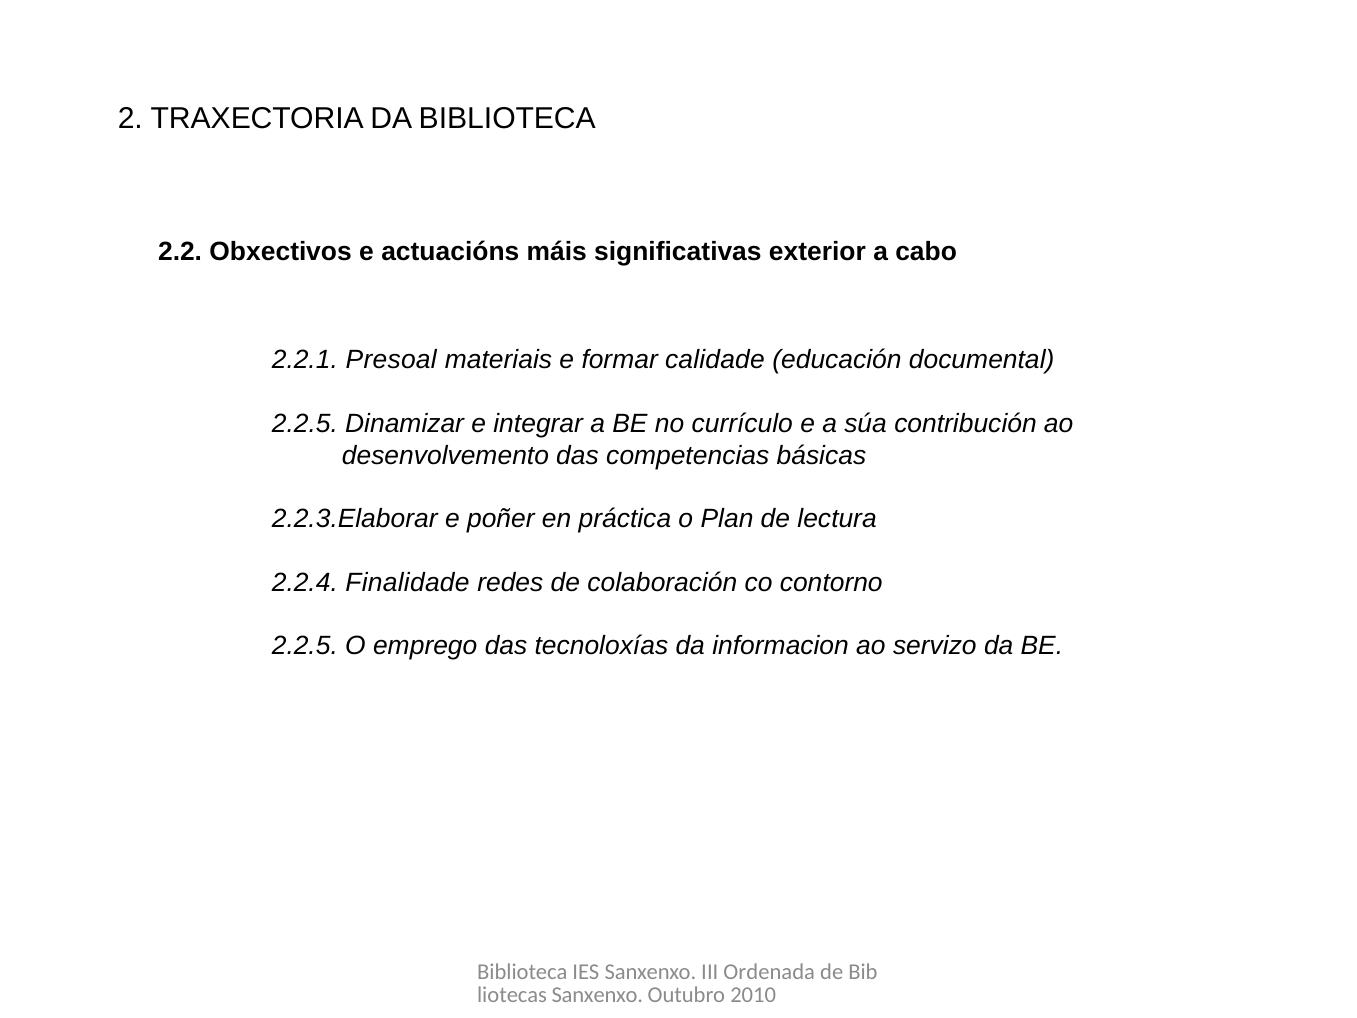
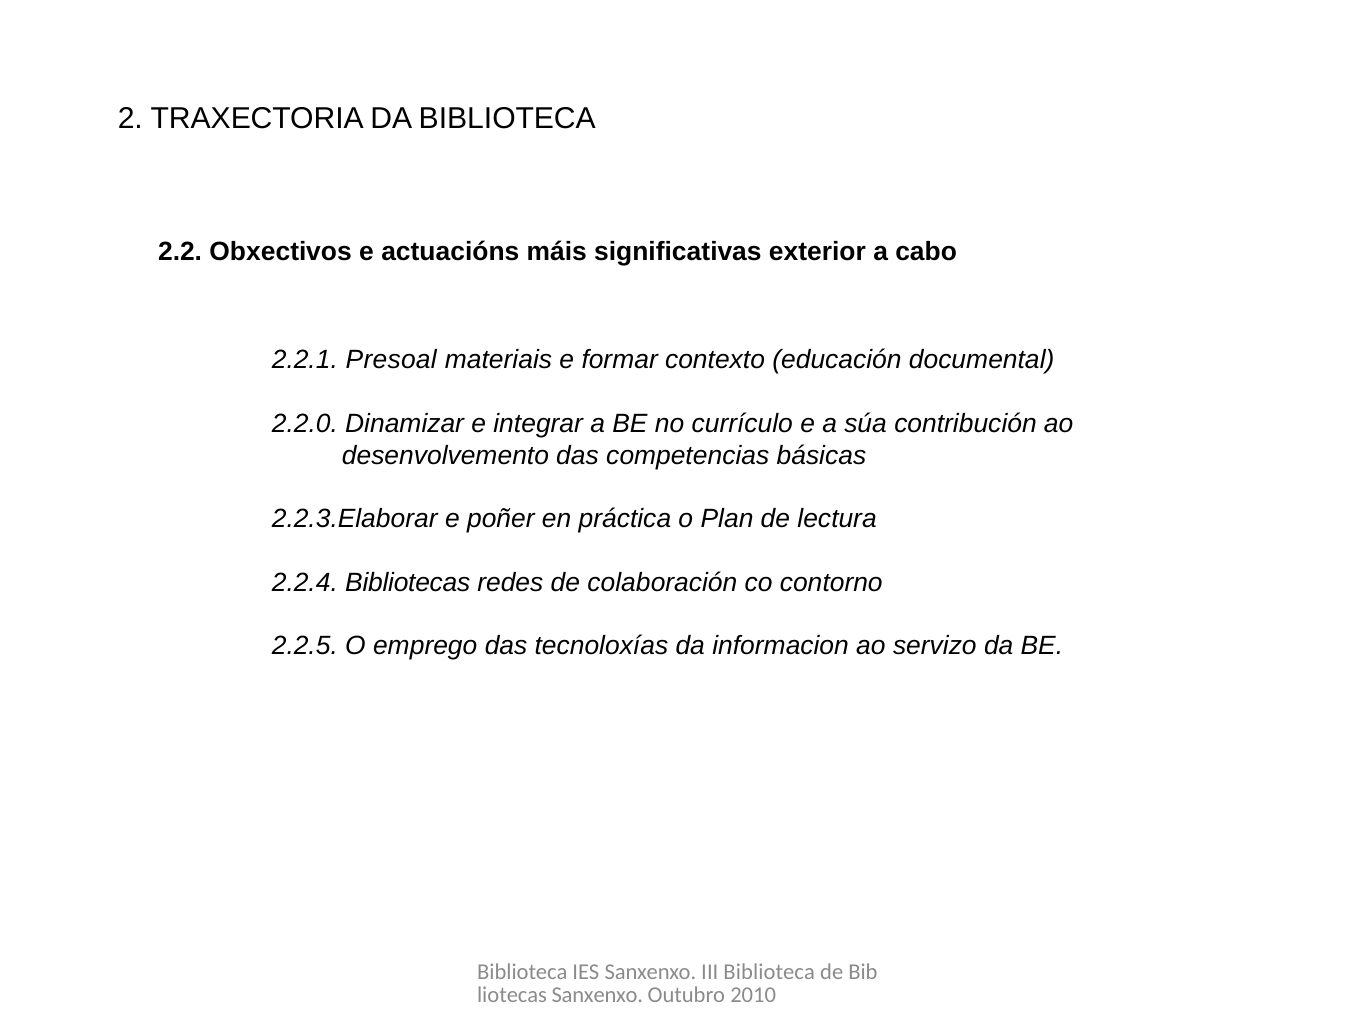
calidade: calidade -> contexto (715, 360)
2.2.5: 2.2.5 -> 2.2.0 (305, 424)
Finalidade: Finalidade -> Bibliotecas (408, 582)
III Ordenada: Ordenada -> Biblioteca (769, 972)
